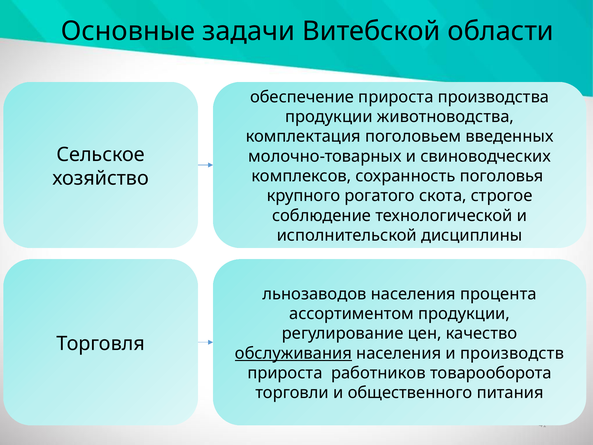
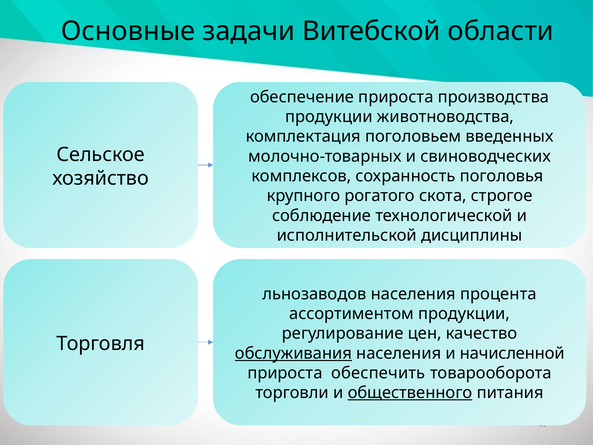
производств: производств -> начисленной (512, 353)
работников: работников -> обеспечить (378, 373)
общественного underline: none -> present (410, 393)
